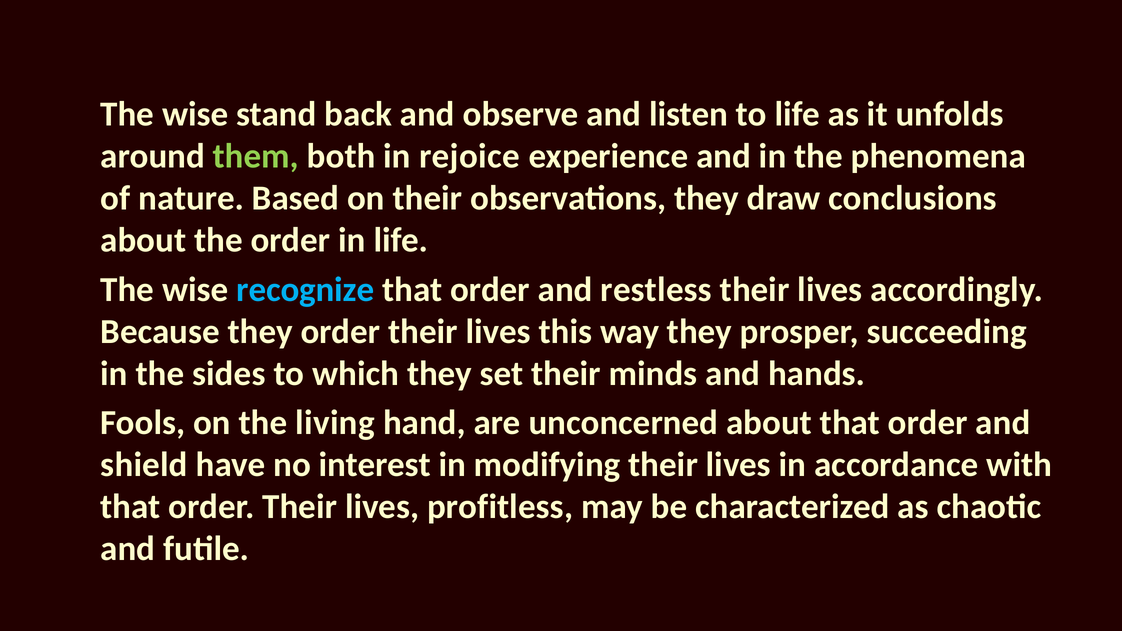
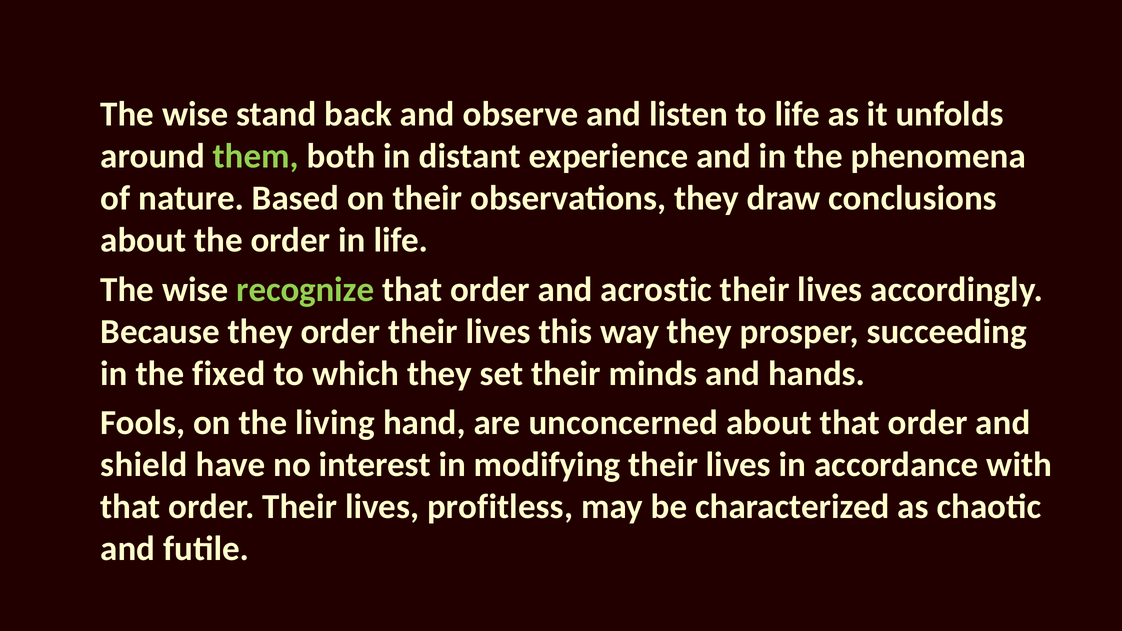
rejoice: rejoice -> distant (470, 156)
recognize colour: light blue -> light green (305, 290)
restless: restless -> acrostic (656, 290)
sides: sides -> fixed (229, 374)
